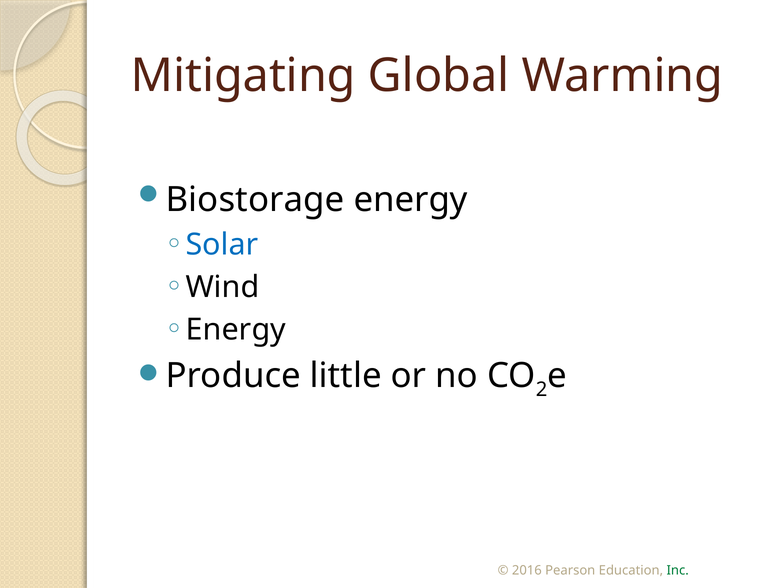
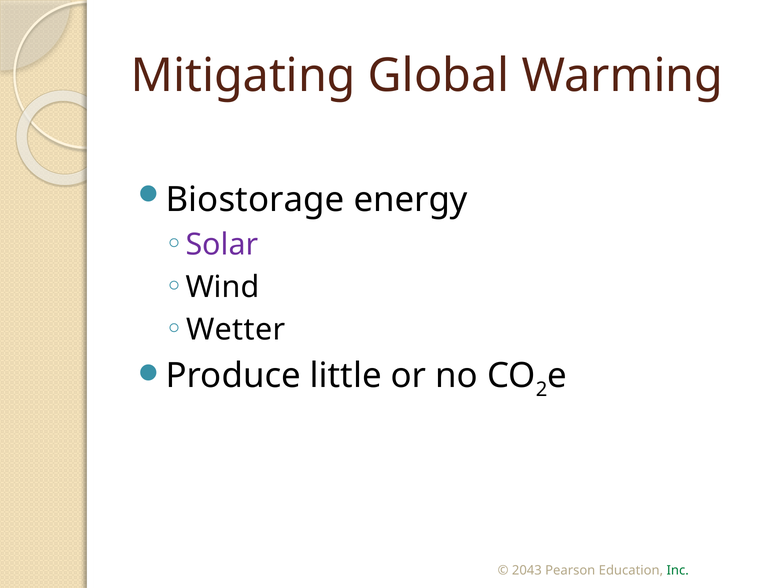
Solar colour: blue -> purple (222, 245)
Energy: Energy -> Wetter (236, 330)
2016: 2016 -> 2043 (527, 571)
